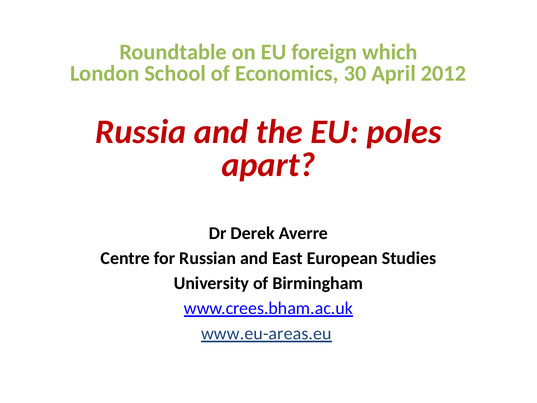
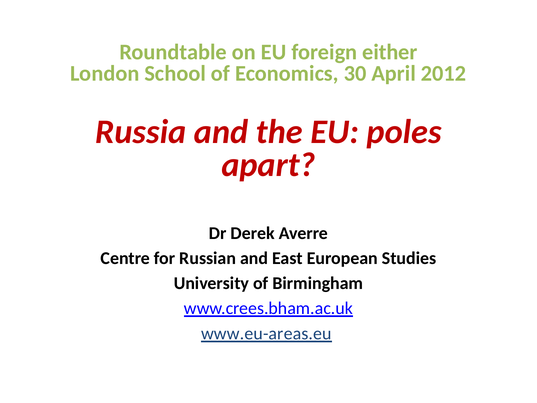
which: which -> either (390, 52)
